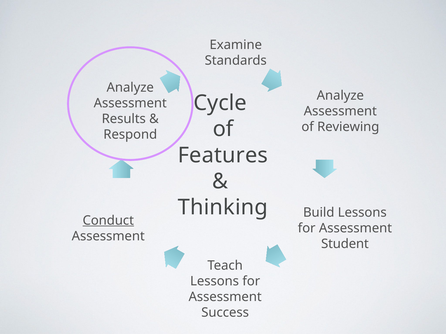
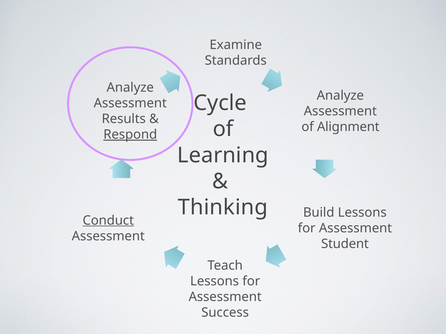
Reviewing: Reviewing -> Alignment (348, 127)
Respond underline: none -> present (130, 135)
Features: Features -> Learning (223, 155)
